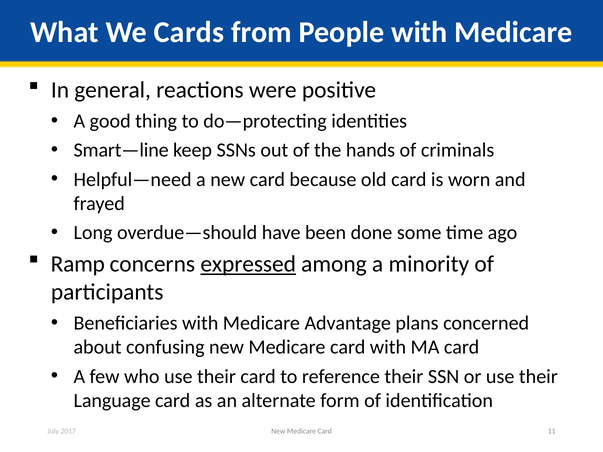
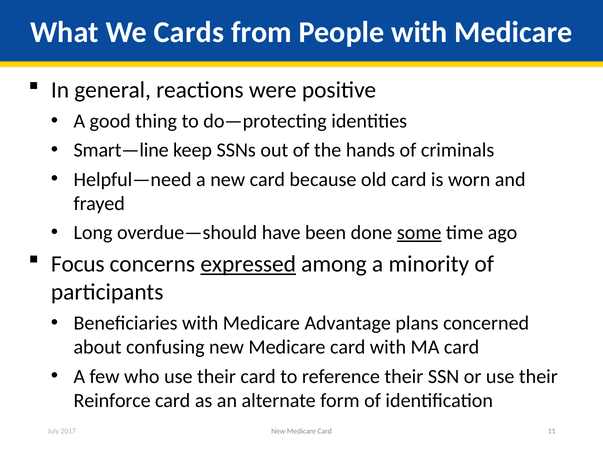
some underline: none -> present (419, 233)
Ramp: Ramp -> Focus (78, 264)
Language: Language -> Reinforce (112, 401)
